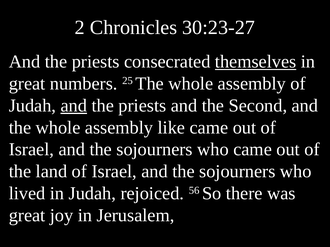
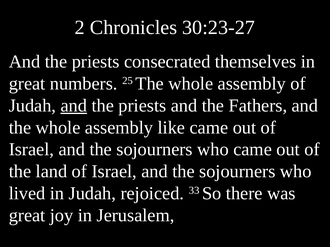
themselves underline: present -> none (256, 62)
Second: Second -> Fathers (258, 106)
56: 56 -> 33 (194, 191)
